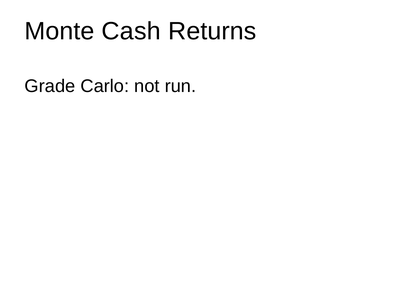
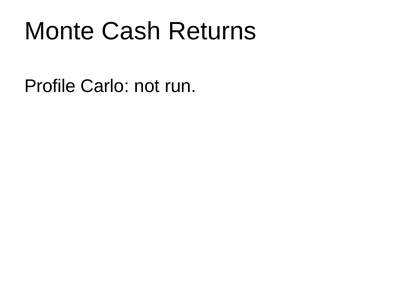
Grade: Grade -> Profile (50, 86)
